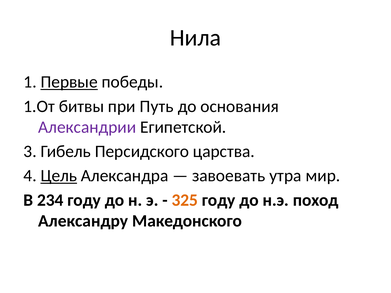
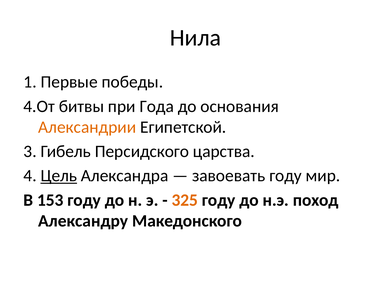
Первые underline: present -> none (69, 82)
1.От: 1.От -> 4.От (39, 106)
Путь: Путь -> Года (157, 106)
Александрии colour: purple -> orange (87, 127)
завоевать утра: утра -> году (286, 176)
234: 234 -> 153 (50, 200)
